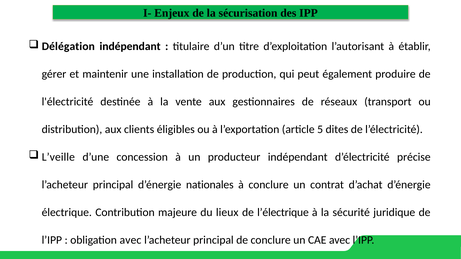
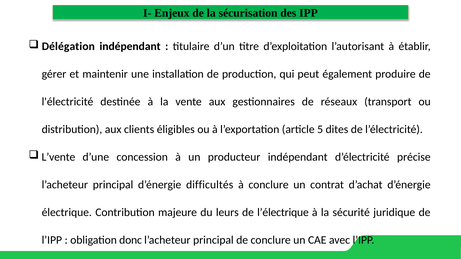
L’veille: L’veille -> L’vente (58, 157)
nationales: nationales -> difficultés (210, 185)
lieux: lieux -> leurs (227, 213)
obligation avec: avec -> donc (131, 240)
